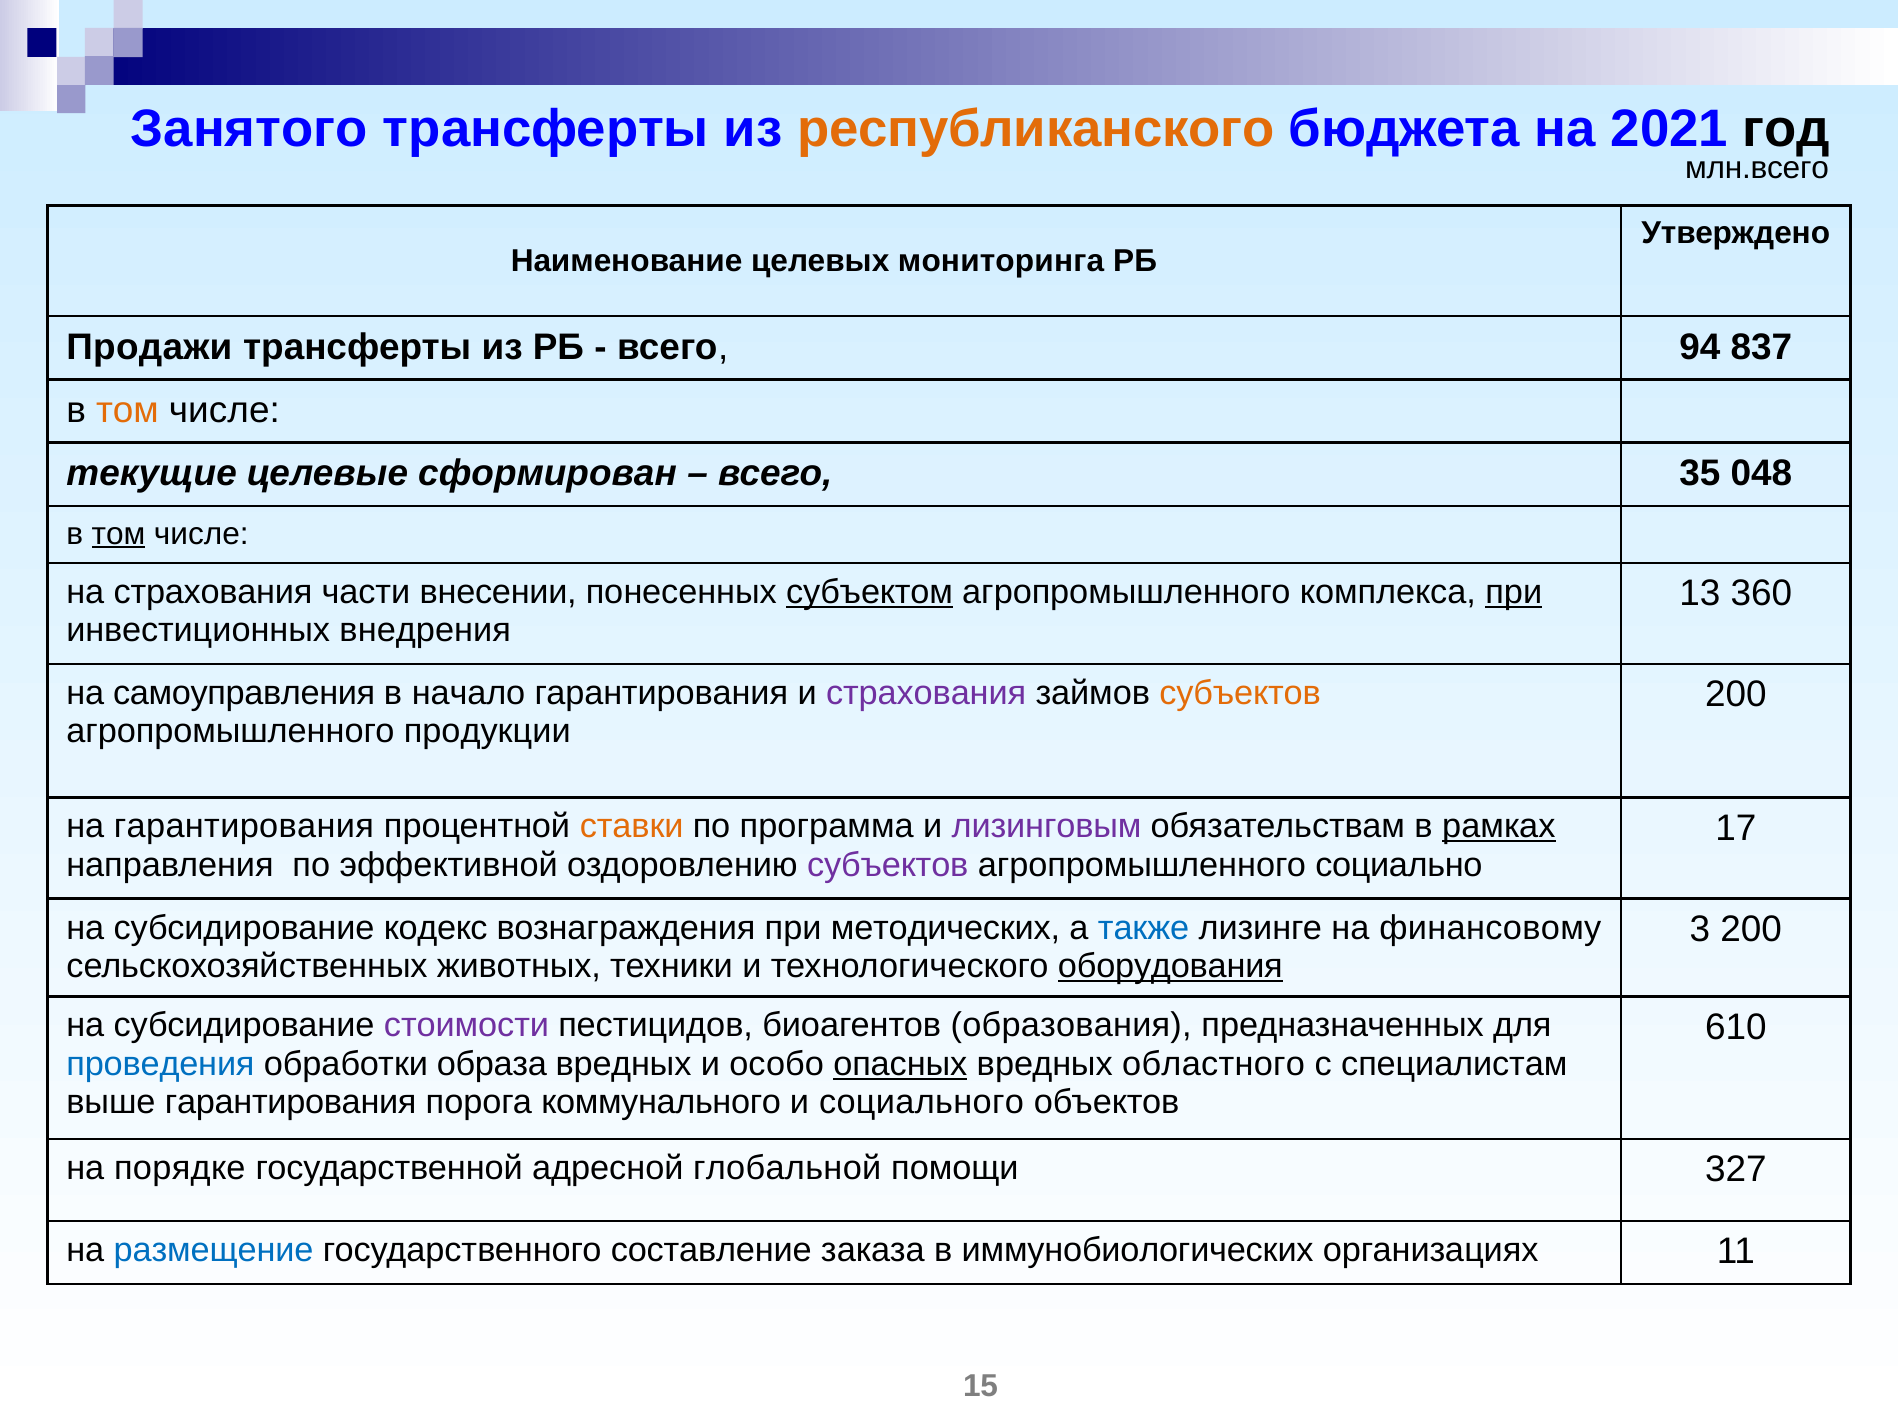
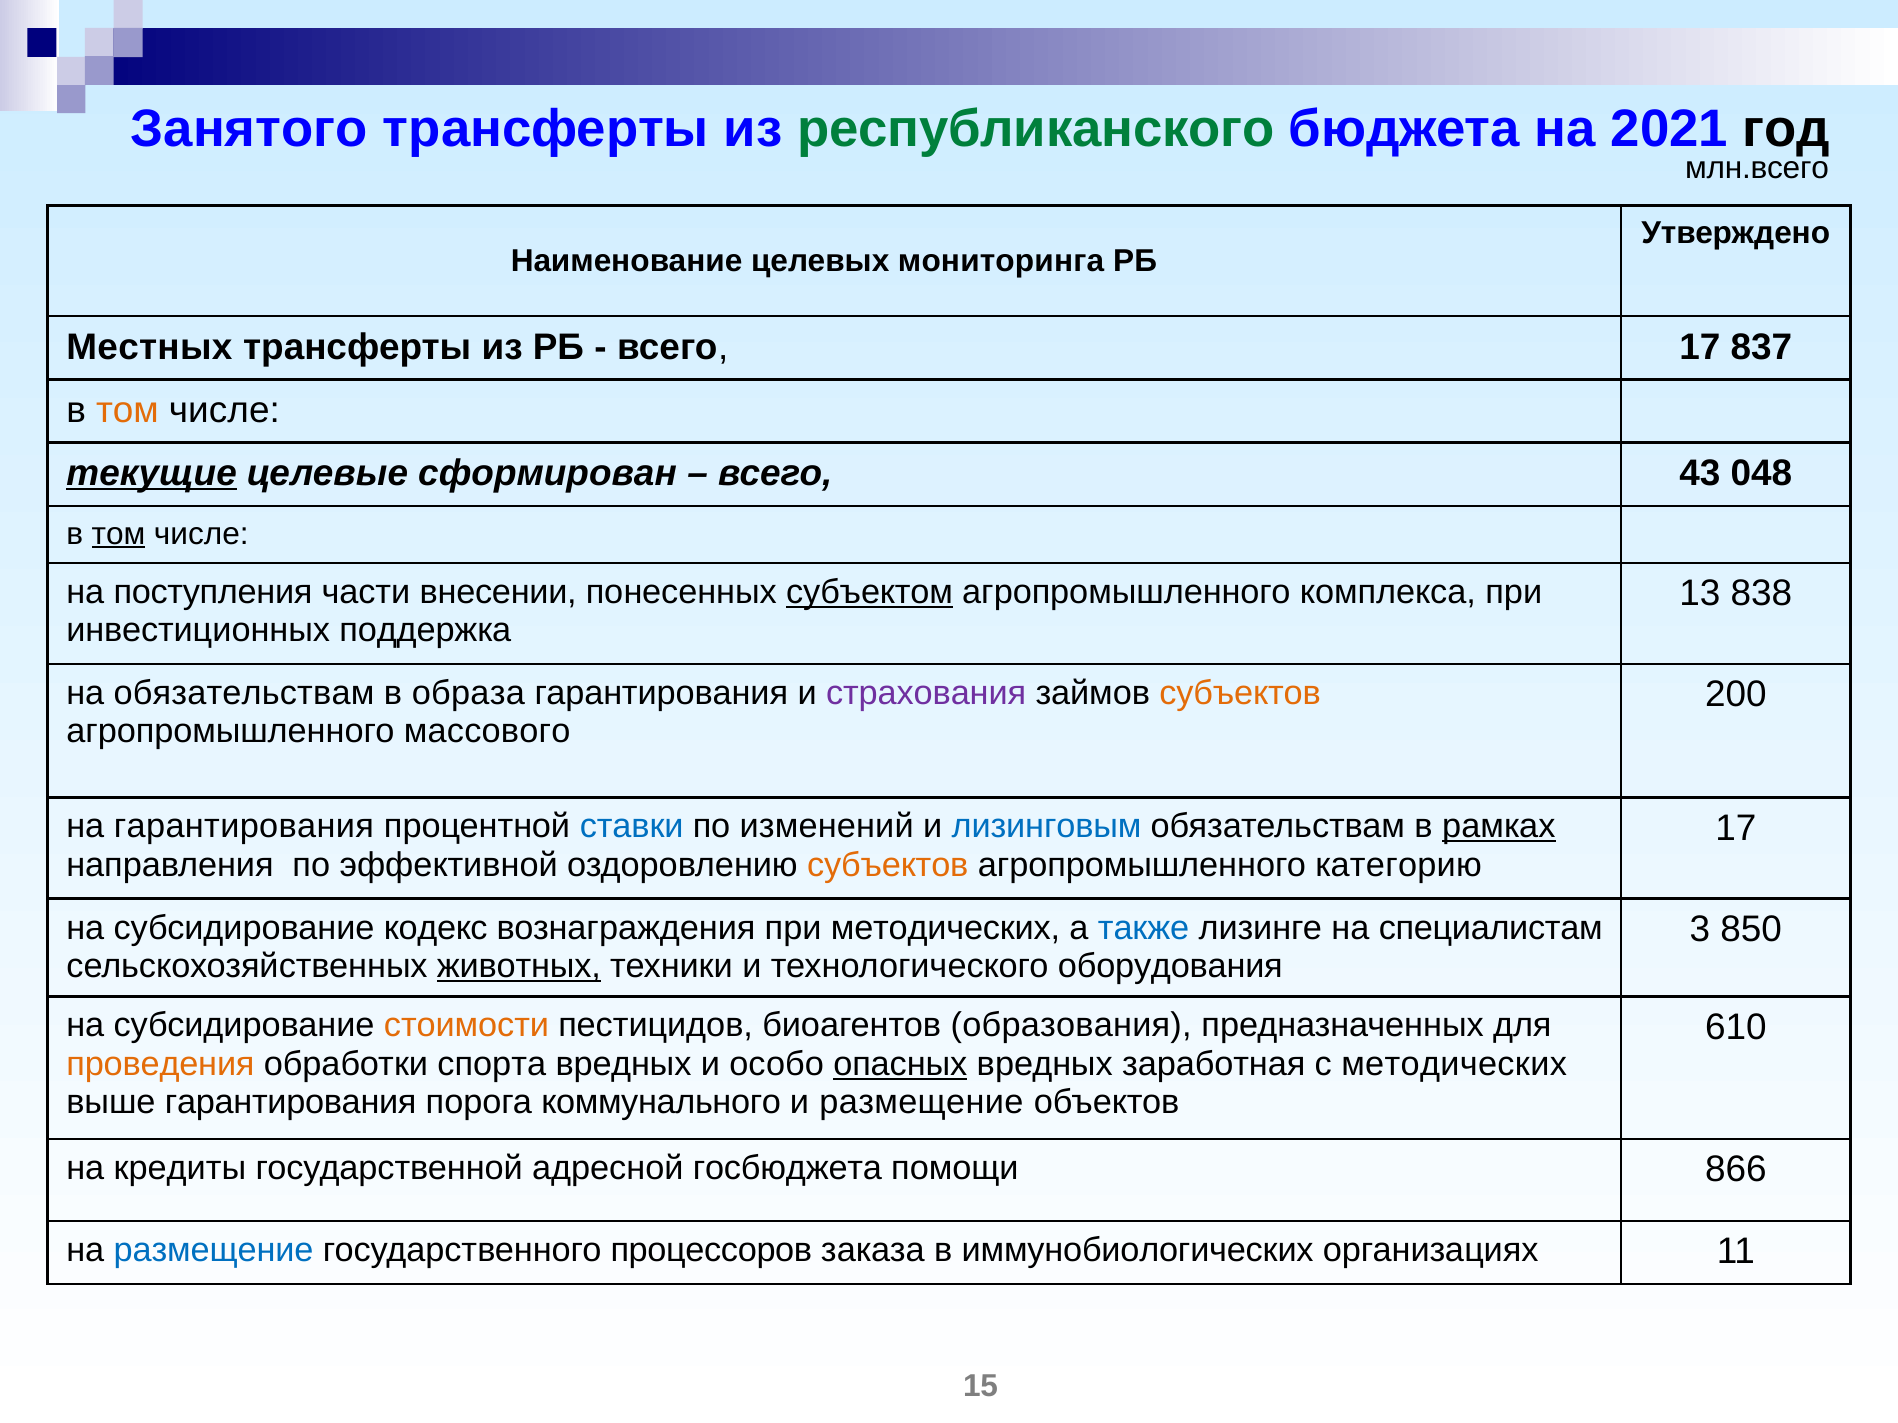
республиканского colour: orange -> green (1036, 129)
Продажи: Продажи -> Местных (149, 347)
всего 94: 94 -> 17 (1700, 347)
текущие underline: none -> present (152, 474)
35: 35 -> 43 (1700, 474)
на страхования: страхования -> поступления (213, 592)
при underline: present -> none (1514, 592)
360: 360 -> 838 (1761, 594)
внедрения: внедрения -> поддержка (425, 630)
на самоуправления: самоуправления -> обязательствам (244, 693)
начало: начало -> образа (468, 693)
продукции: продукции -> массового (487, 731)
ставки colour: orange -> blue (632, 827)
программа: программа -> изменений (827, 827)
лизинговым colour: purple -> blue (1047, 827)
субъектов colour: purple -> orange (888, 865)
социально: социально -> категорию (1399, 865)
финансовому: финансовому -> специалистам (1491, 928)
3 200: 200 -> 850 (1751, 930)
животных underline: none -> present (519, 966)
оборудования underline: present -> none (1170, 966)
стоимости colour: purple -> orange (466, 1026)
проведения colour: blue -> orange (160, 1064)
образа: образа -> спорта (492, 1064)
областного: областного -> заработная (1214, 1064)
с специалистам: специалистам -> методических (1454, 1064)
и социального: социального -> размещение (921, 1103)
порядке: порядке -> кредиты (180, 1168)
глобальной: глобальной -> госбюджета (787, 1168)
327: 327 -> 866 (1736, 1170)
составление: составление -> процессоров (711, 1250)
